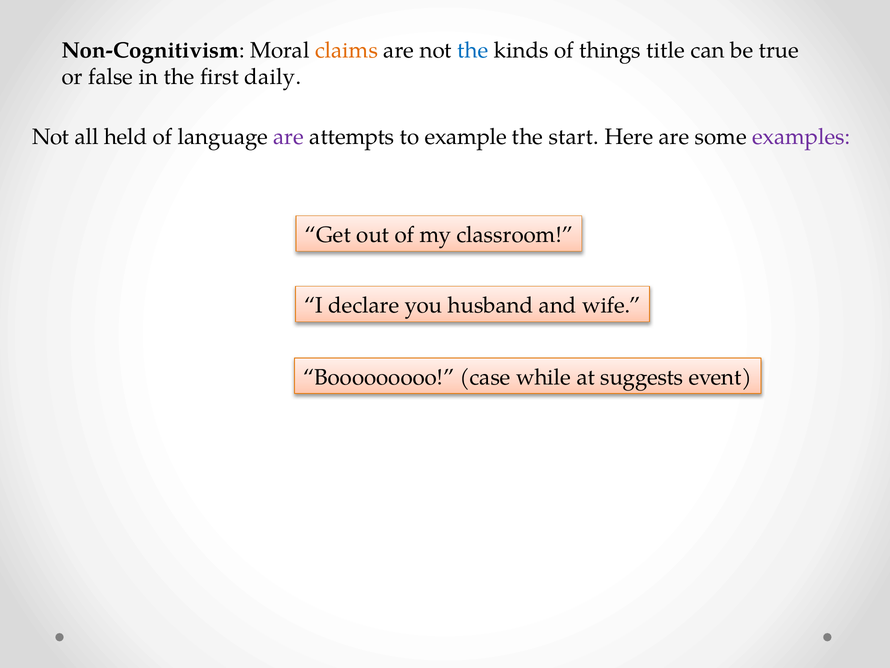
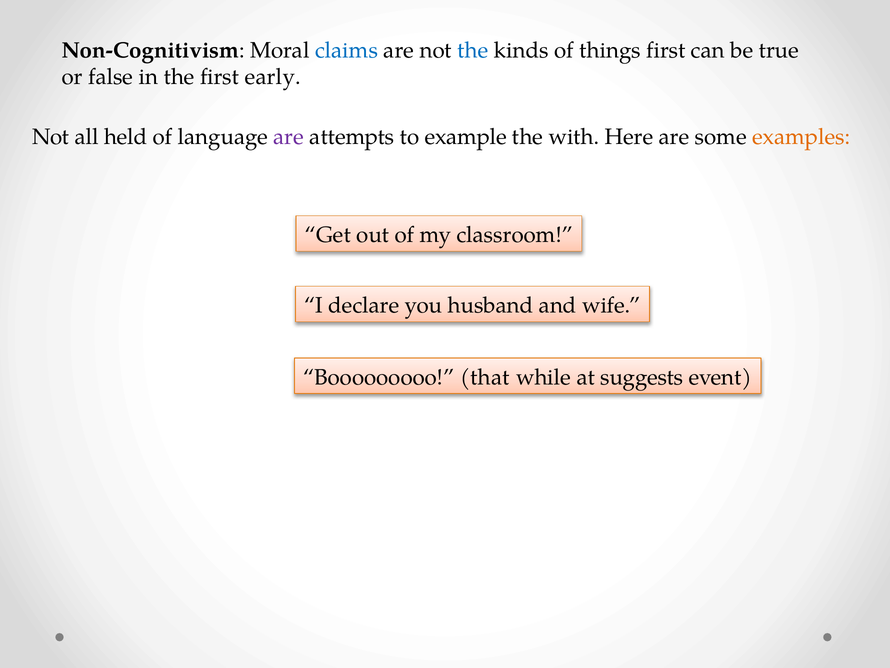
claims colour: orange -> blue (346, 50)
things title: title -> first (666, 50)
daily: daily -> early (273, 77)
start: start -> with (574, 137)
examples colour: purple -> orange (801, 137)
case: case -> that (485, 377)
